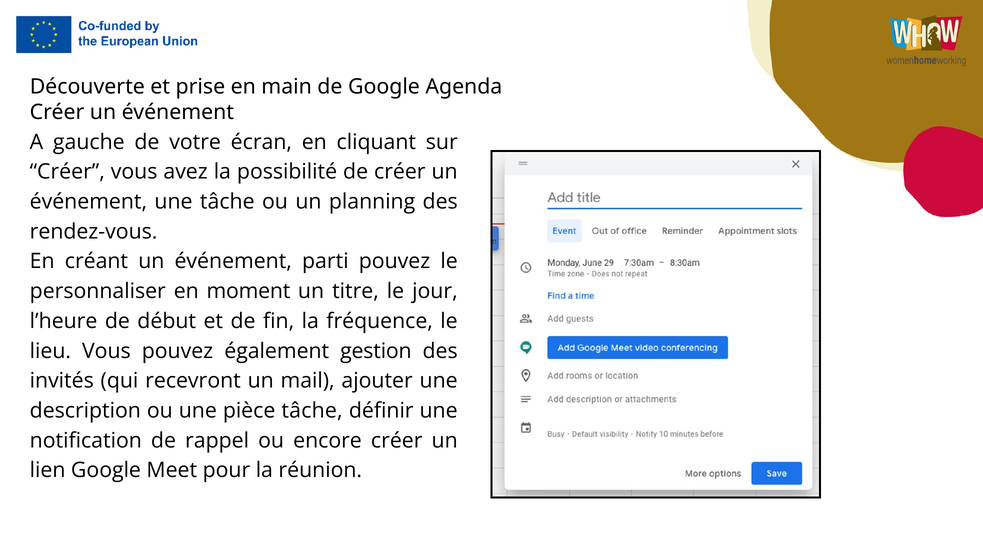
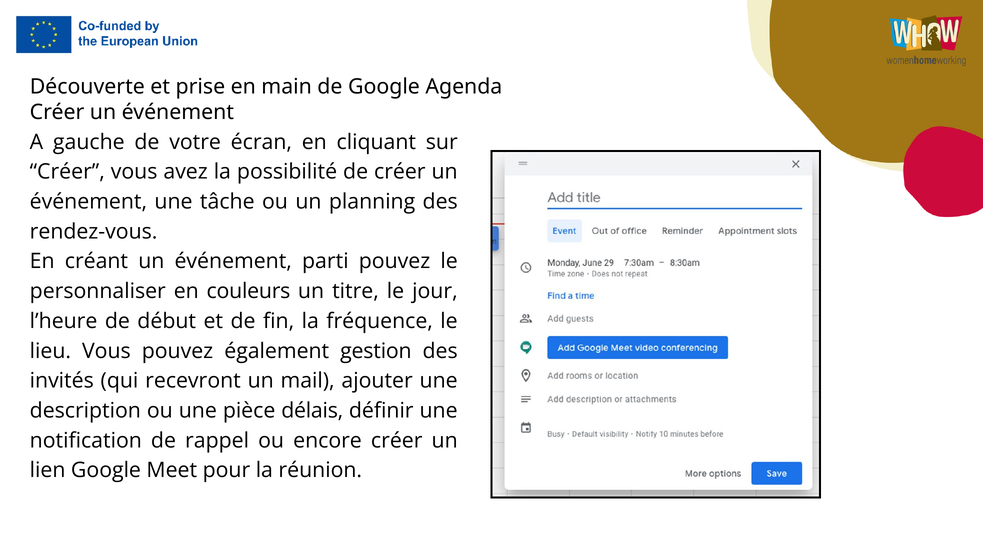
moment: moment -> couleurs (248, 291)
pièce tâche: tâche -> délais (312, 411)
